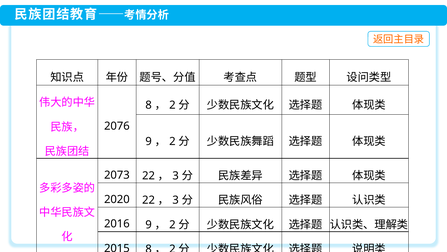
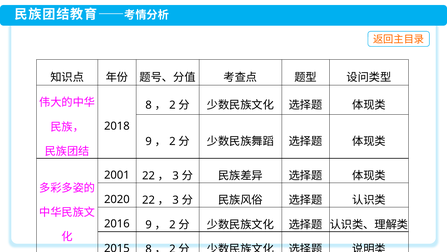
2076: 2076 -> 2018 (117, 126)
2073: 2073 -> 2001 (117, 175)
